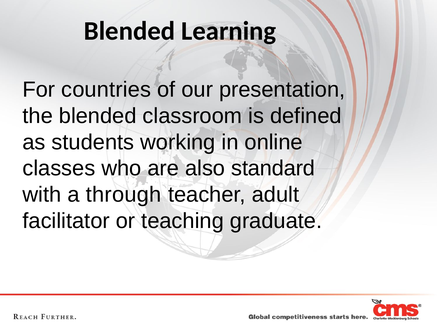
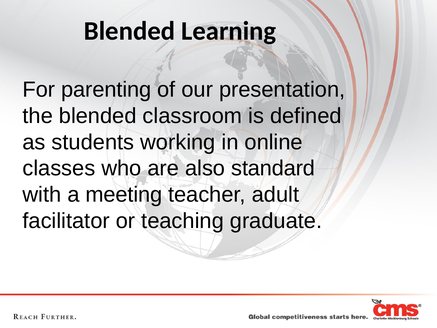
countries: countries -> parenting (106, 90)
through: through -> meeting (124, 194)
